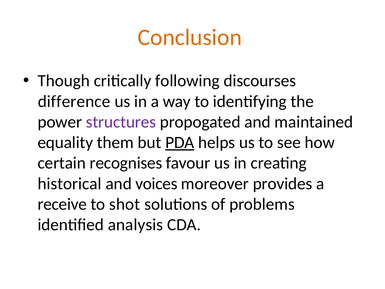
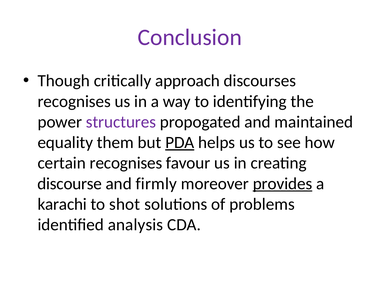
Conclusion colour: orange -> purple (190, 37)
following: following -> approach (188, 81)
difference: difference -> recognises (74, 101)
historical: historical -> discourse (70, 183)
voices: voices -> firmly (156, 183)
provides underline: none -> present (283, 183)
receive: receive -> karachi (62, 204)
